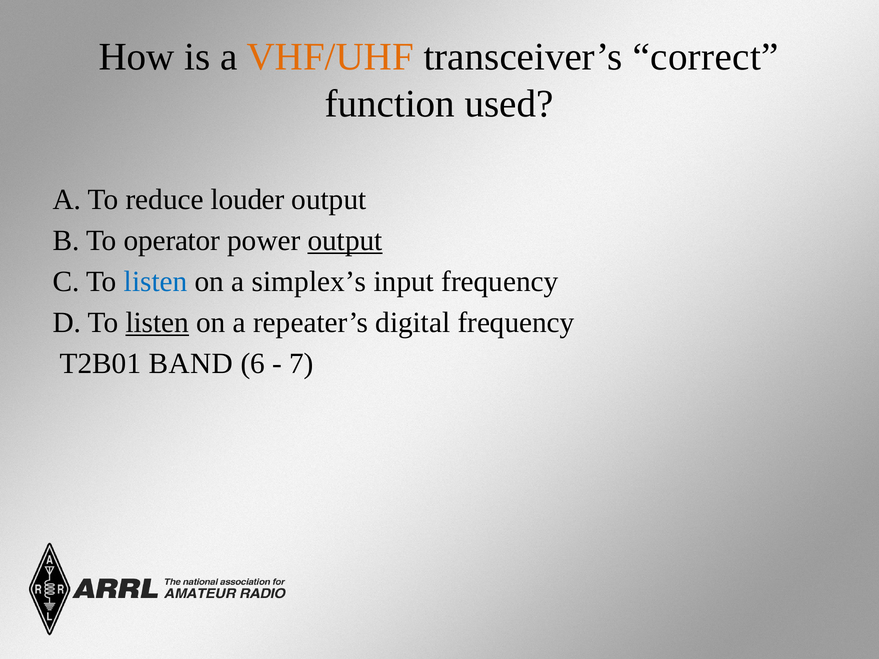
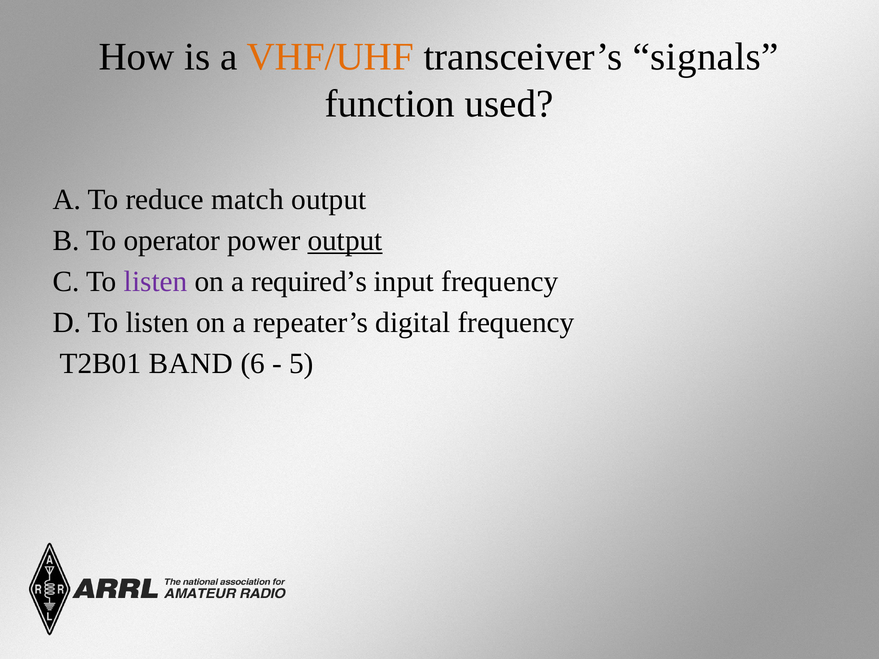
correct: correct -> signals (706, 57)
louder: louder -> match (247, 200)
listen colour: blue -> purple (156, 282)
simplex’s: simplex’s -> required’s (309, 282)
listen underline: present -> none (157, 323)
7: 7 -> 5 (301, 364)
